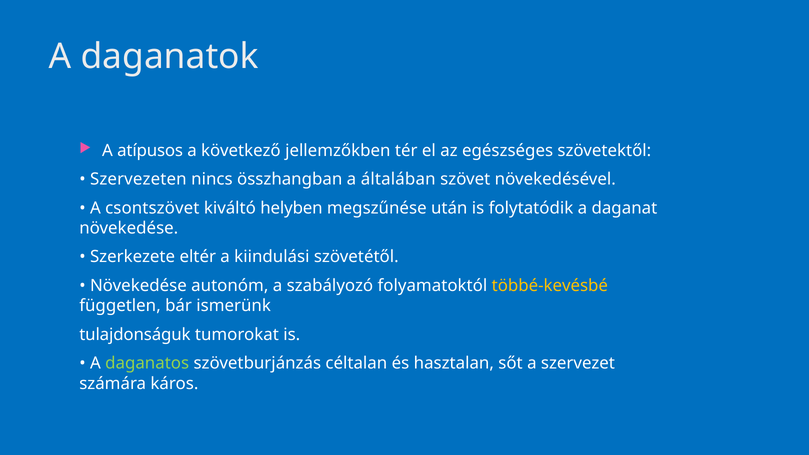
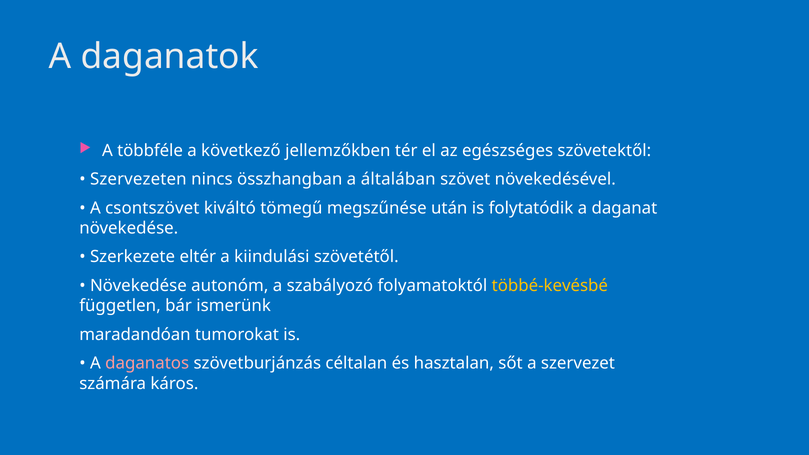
atípusos: atípusos -> többféle (150, 151)
helyben: helyben -> tömegű (291, 208)
tulajdonságuk: tulajdonságuk -> maradandóan (135, 335)
daganatos colour: light green -> pink (147, 363)
